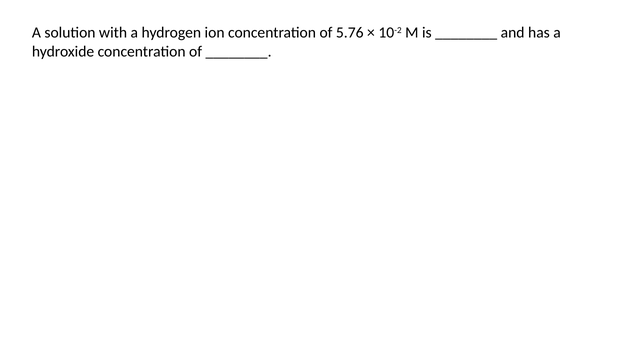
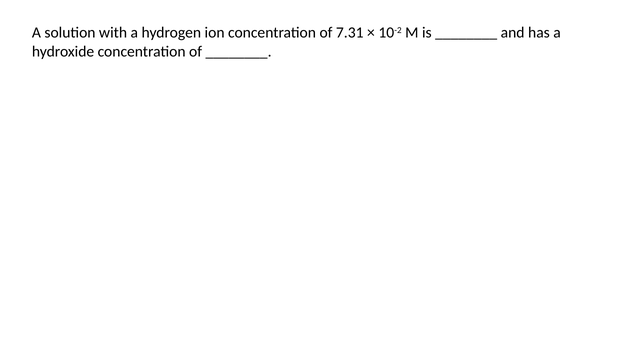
5.76: 5.76 -> 7.31 (350, 33)
